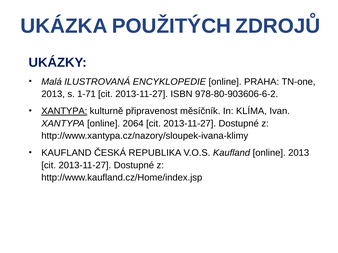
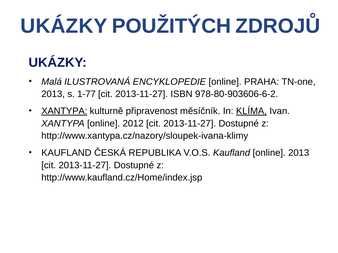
UKÁZKA: UKÁZKA -> UKÁZKY (64, 26)
1-71: 1-71 -> 1-77 (86, 94)
KLÍMA underline: none -> present (251, 111)
2064: 2064 -> 2012 (133, 124)
